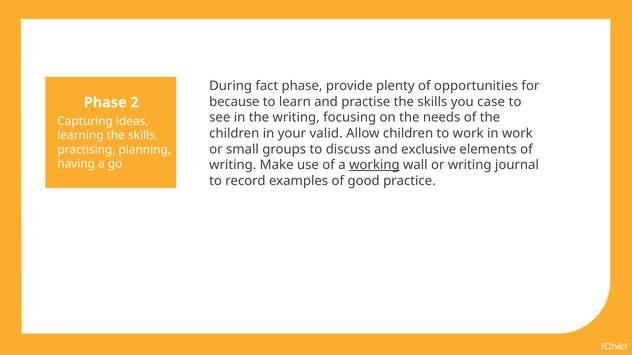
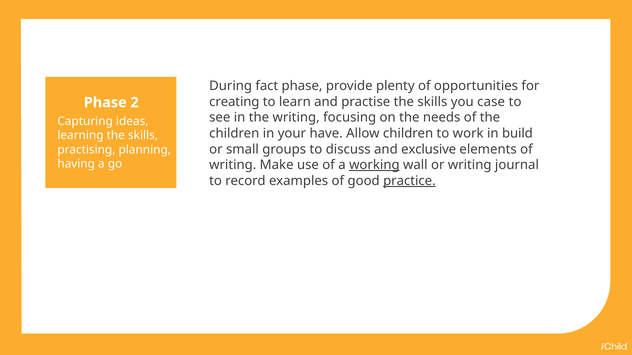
because: because -> creating (234, 102)
valid: valid -> have (326, 134)
in work: work -> build (517, 134)
practice underline: none -> present (409, 181)
